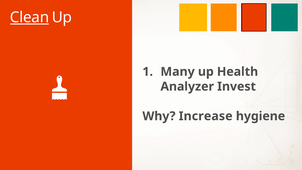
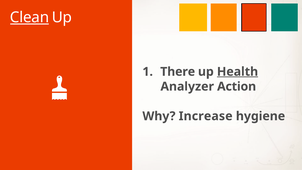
Many: Many -> There (178, 72)
Health underline: none -> present (238, 72)
Invest: Invest -> Action (237, 86)
